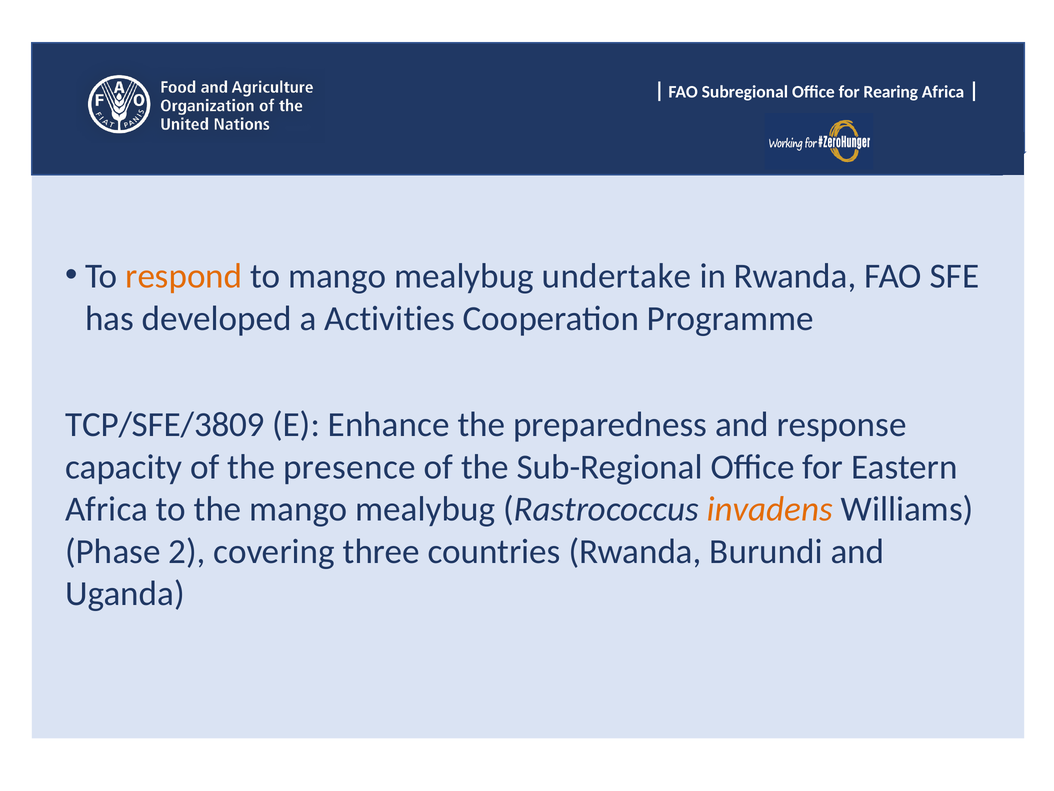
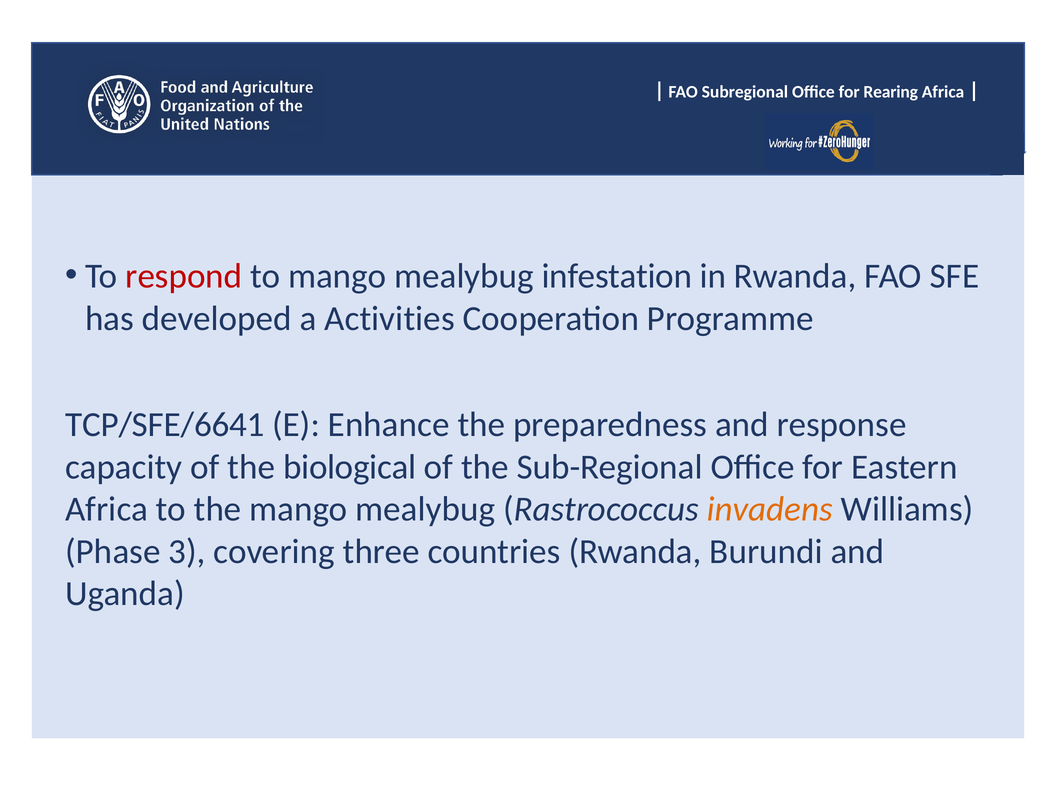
respond colour: orange -> red (184, 276)
undertake: undertake -> infestation (617, 276)
TCP/SFE/3809: TCP/SFE/3809 -> TCP/SFE/6641 (165, 425)
presence: presence -> biological (350, 467)
2: 2 -> 3 (187, 551)
